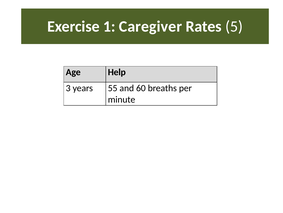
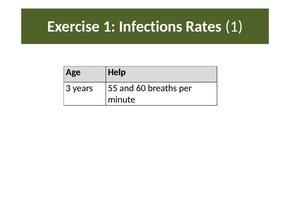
Caregiver: Caregiver -> Infections (151, 26)
Rates 5: 5 -> 1 (234, 26)
